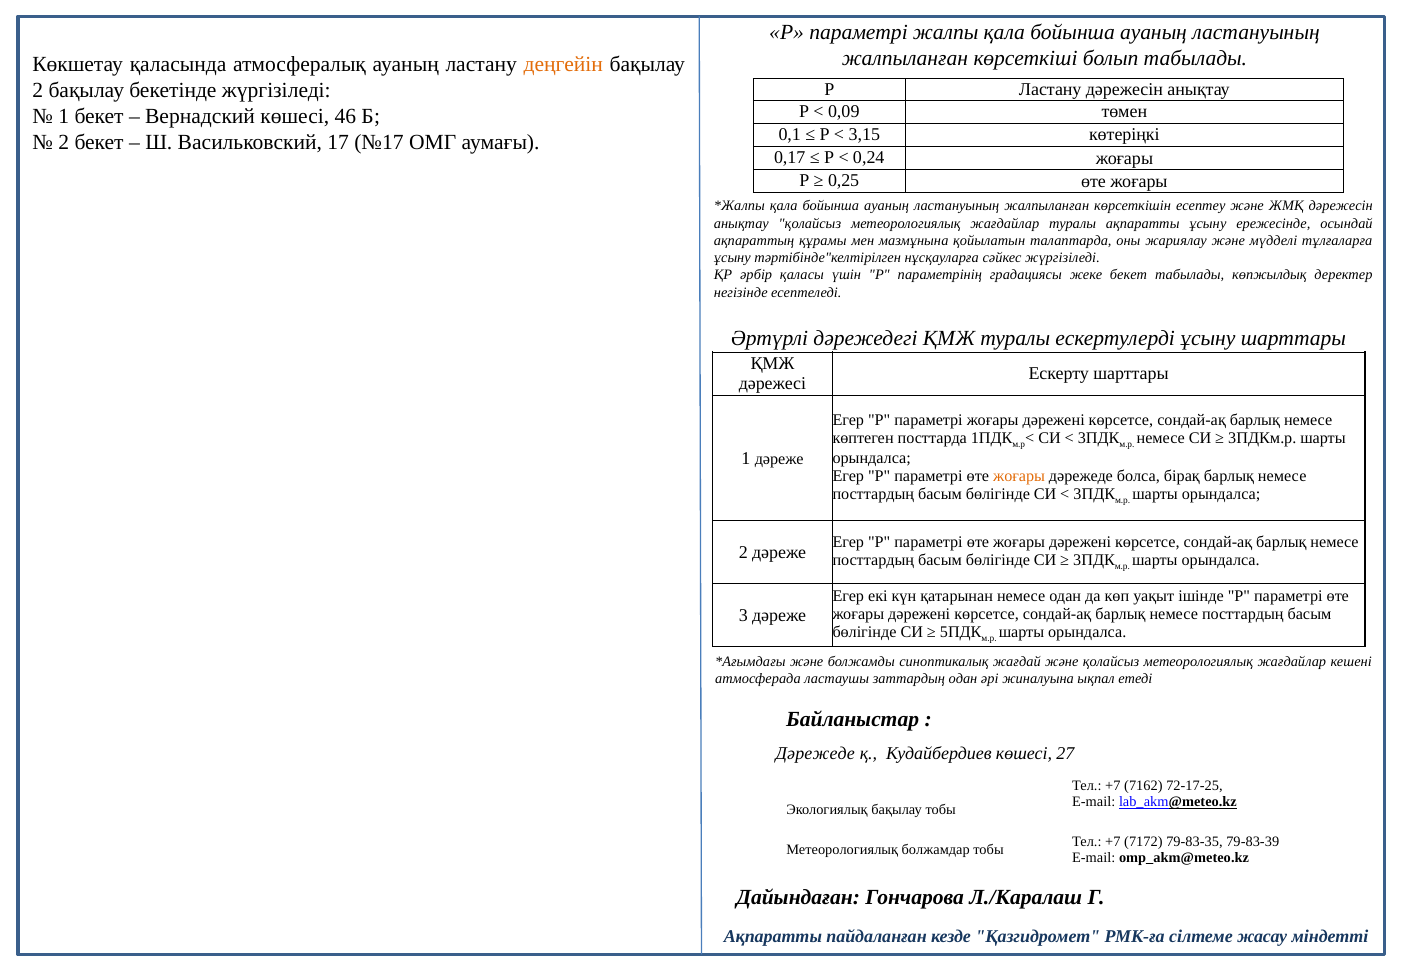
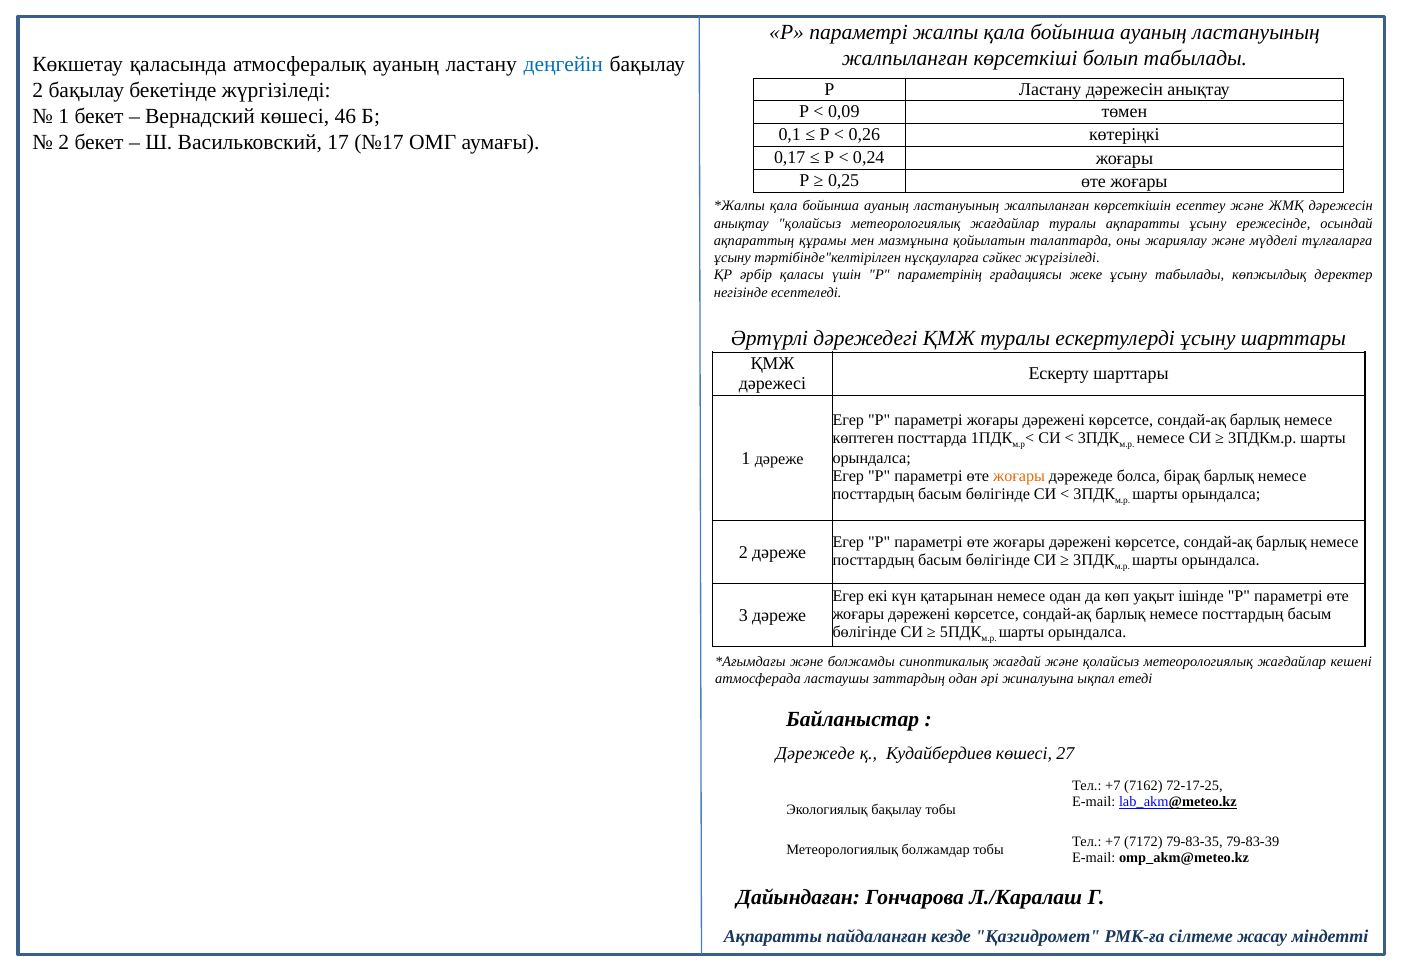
деңгейін colour: orange -> blue (563, 65)
3,15: 3,15 -> 0,26 (864, 135)
жеке бекет: бекет -> ұсыну (1129, 275)
